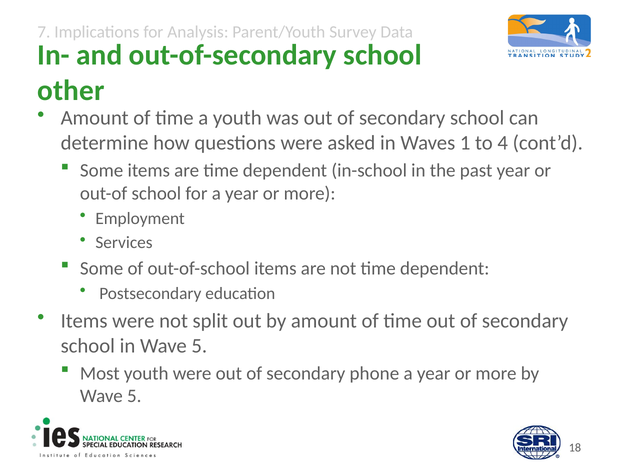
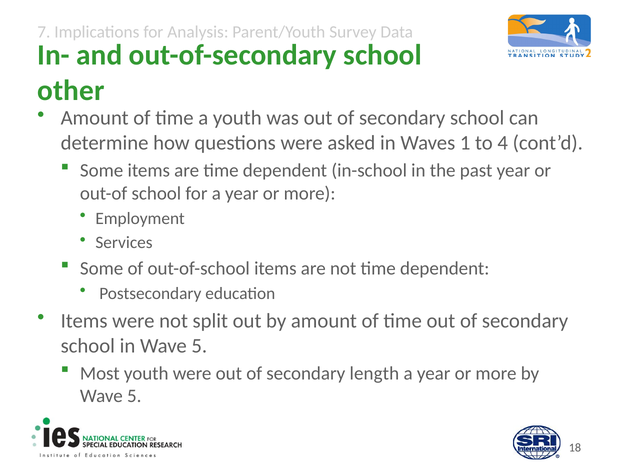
phone: phone -> length (374, 373)
